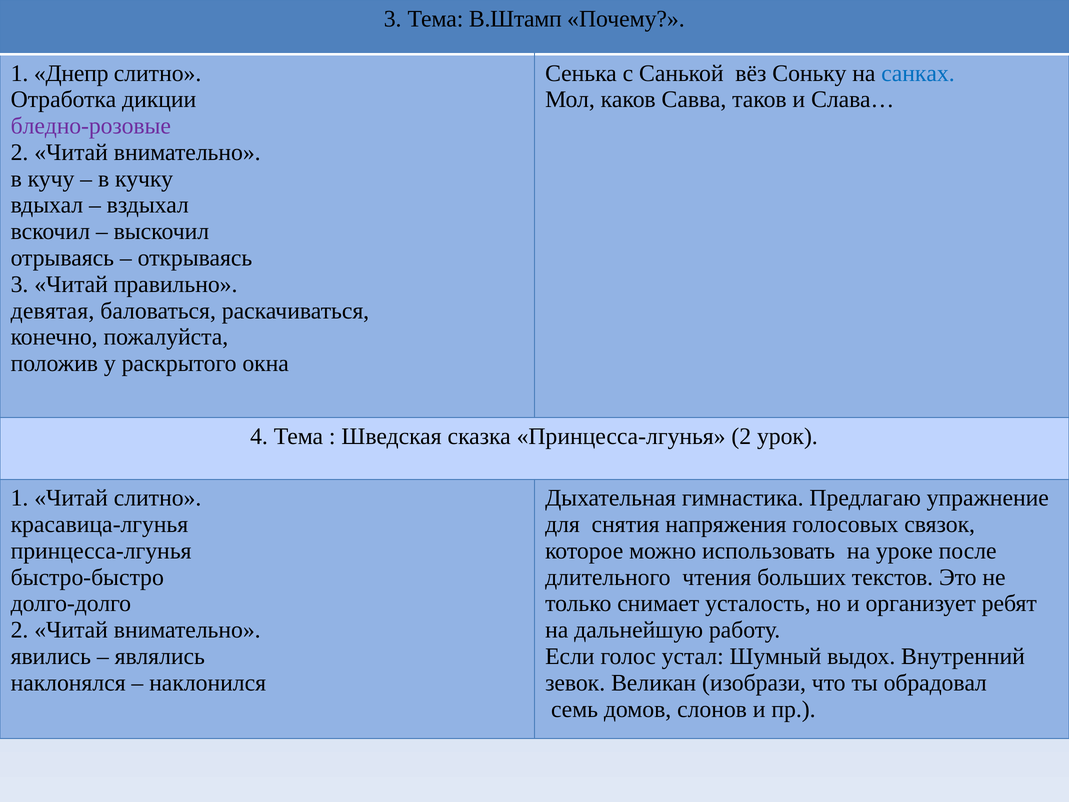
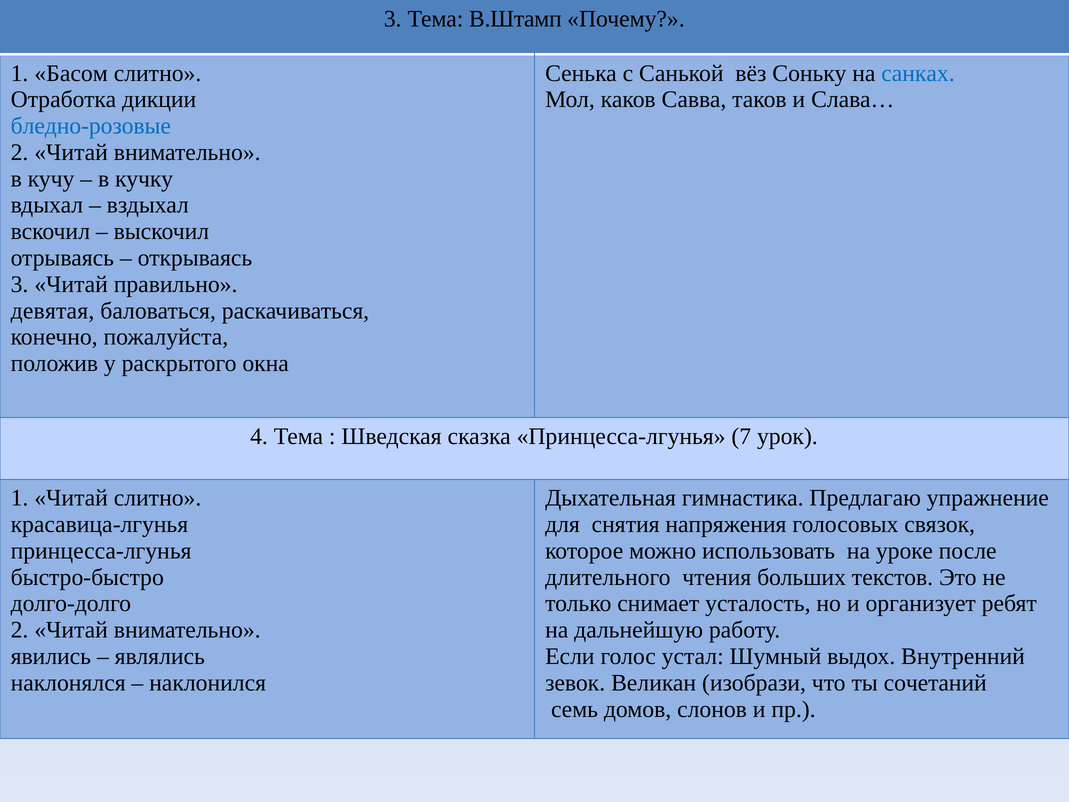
Днепр: Днепр -> Басом (71, 73)
бледно-розовые colour: purple -> blue (91, 126)
Принцесса-лгунья 2: 2 -> 7 (741, 436)
обрадовал: обрадовал -> сочетаний (935, 683)
